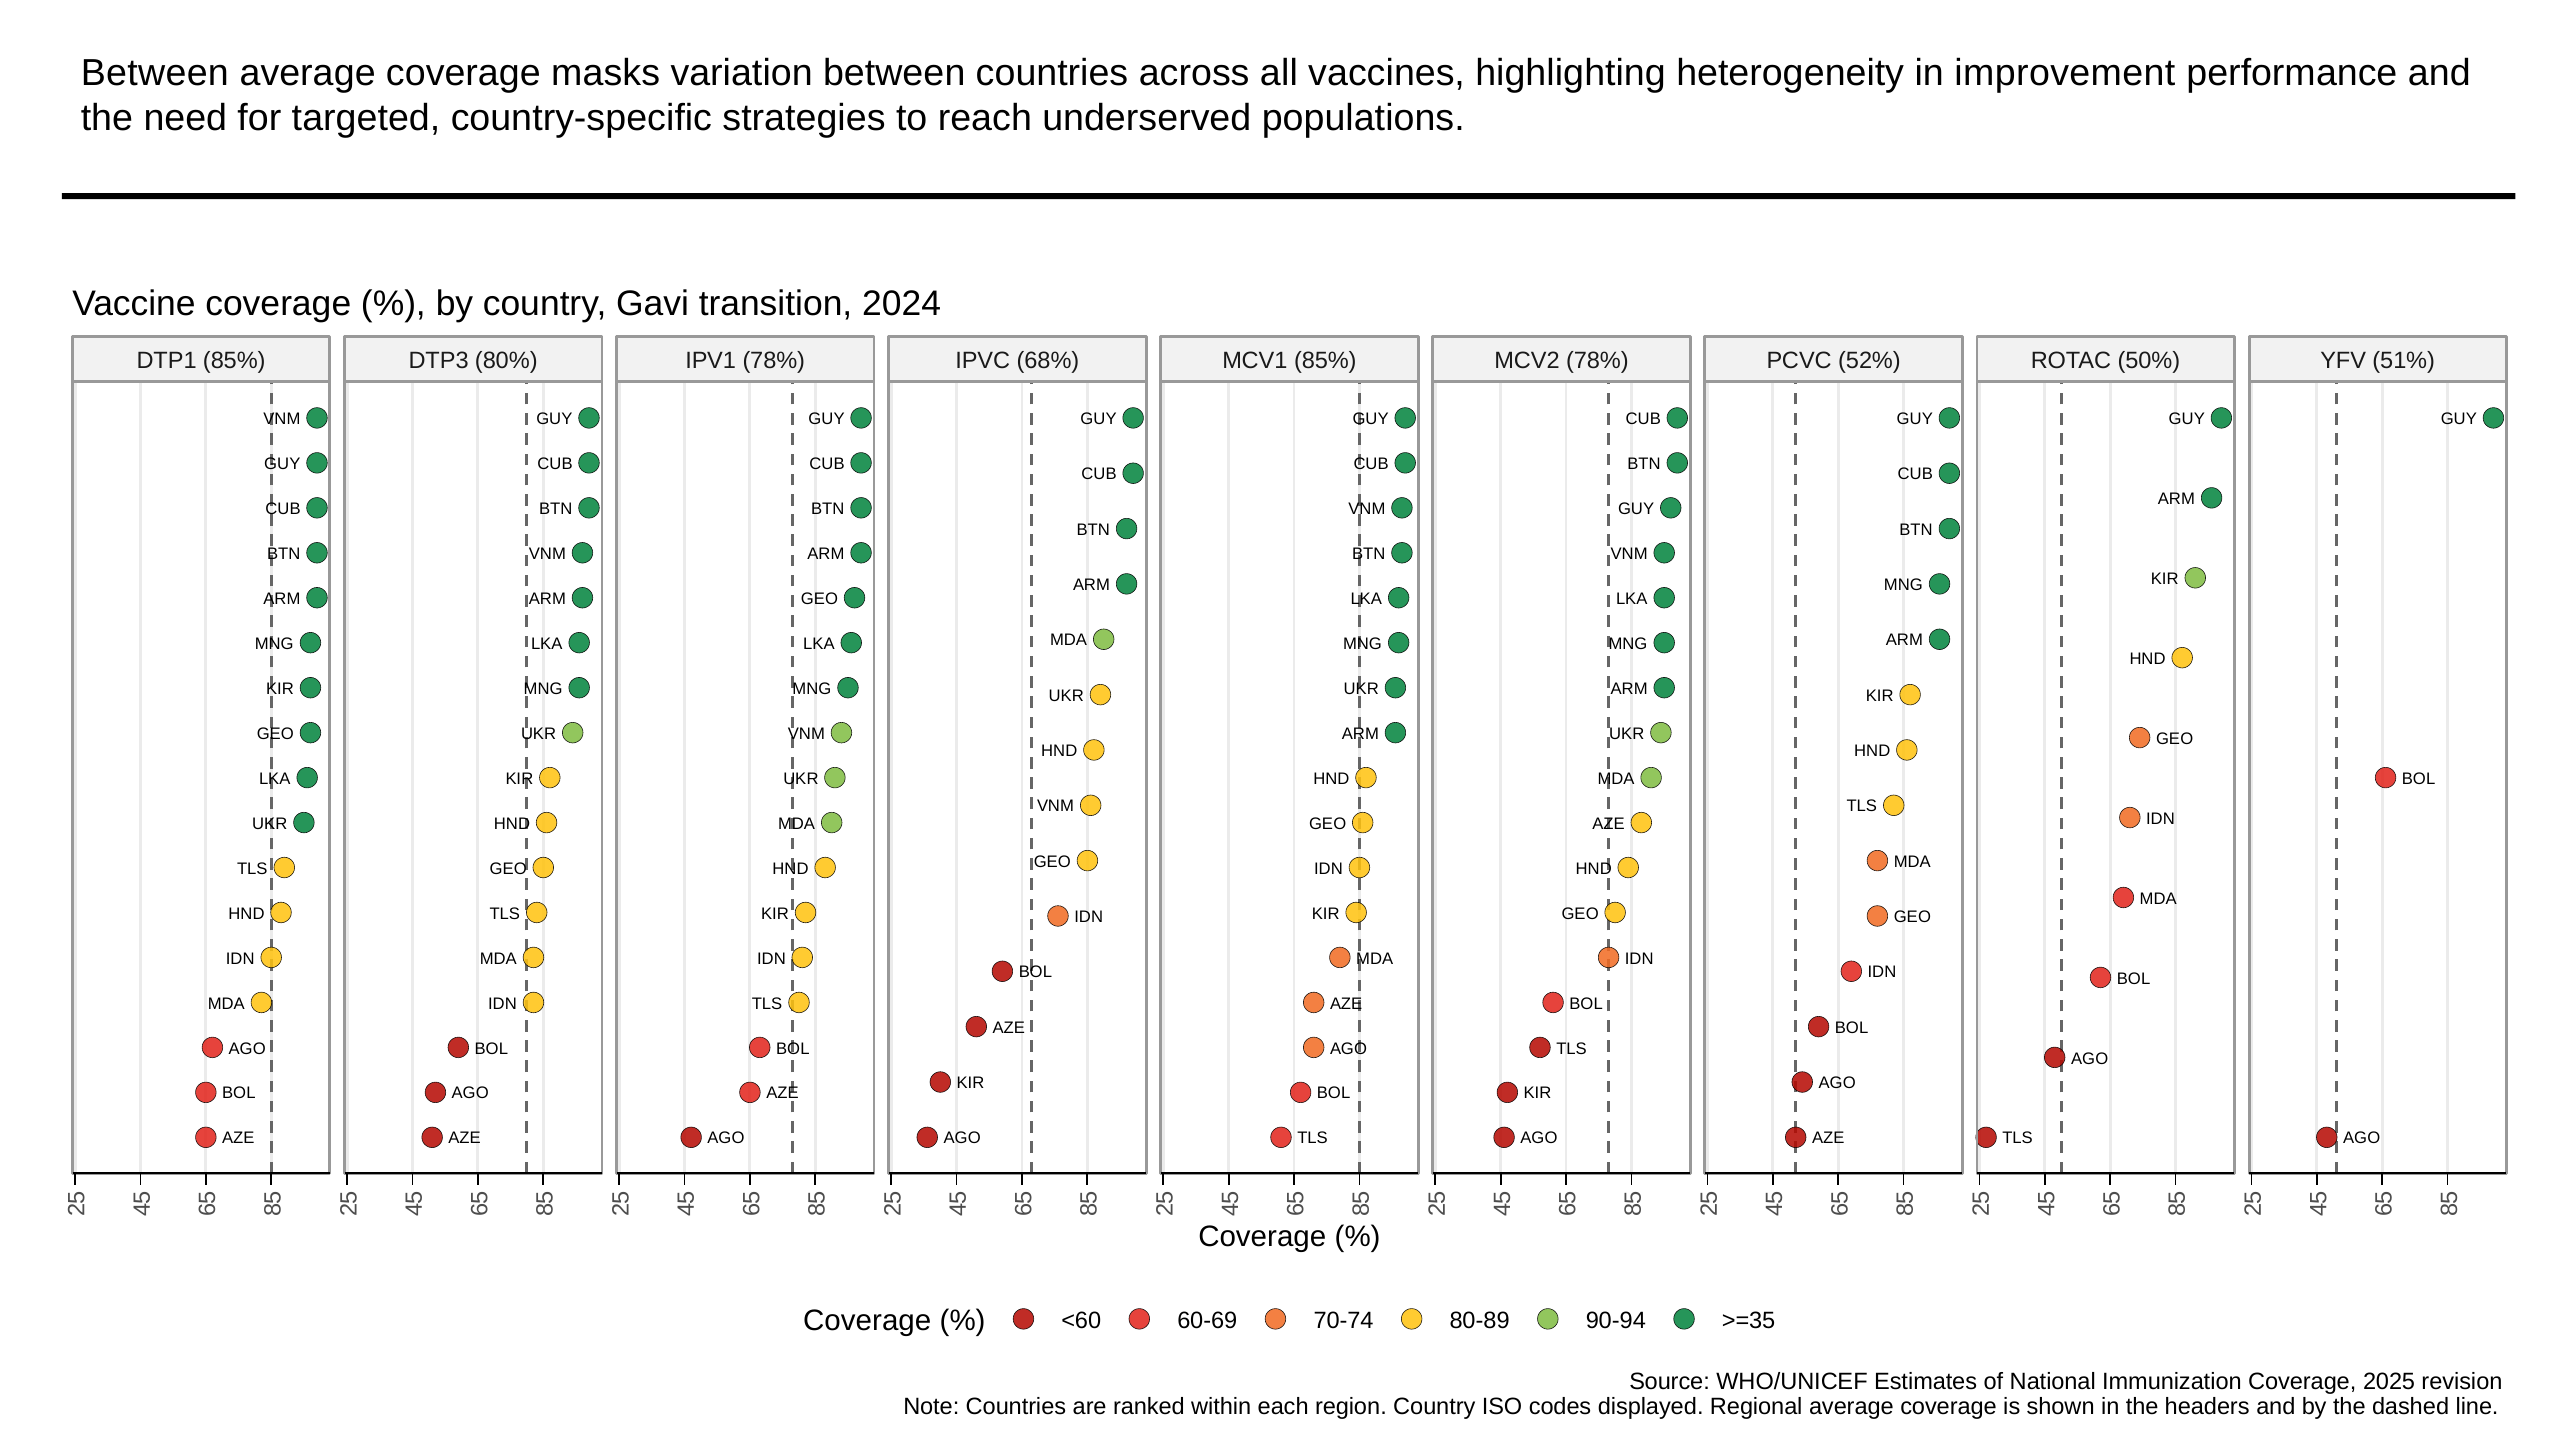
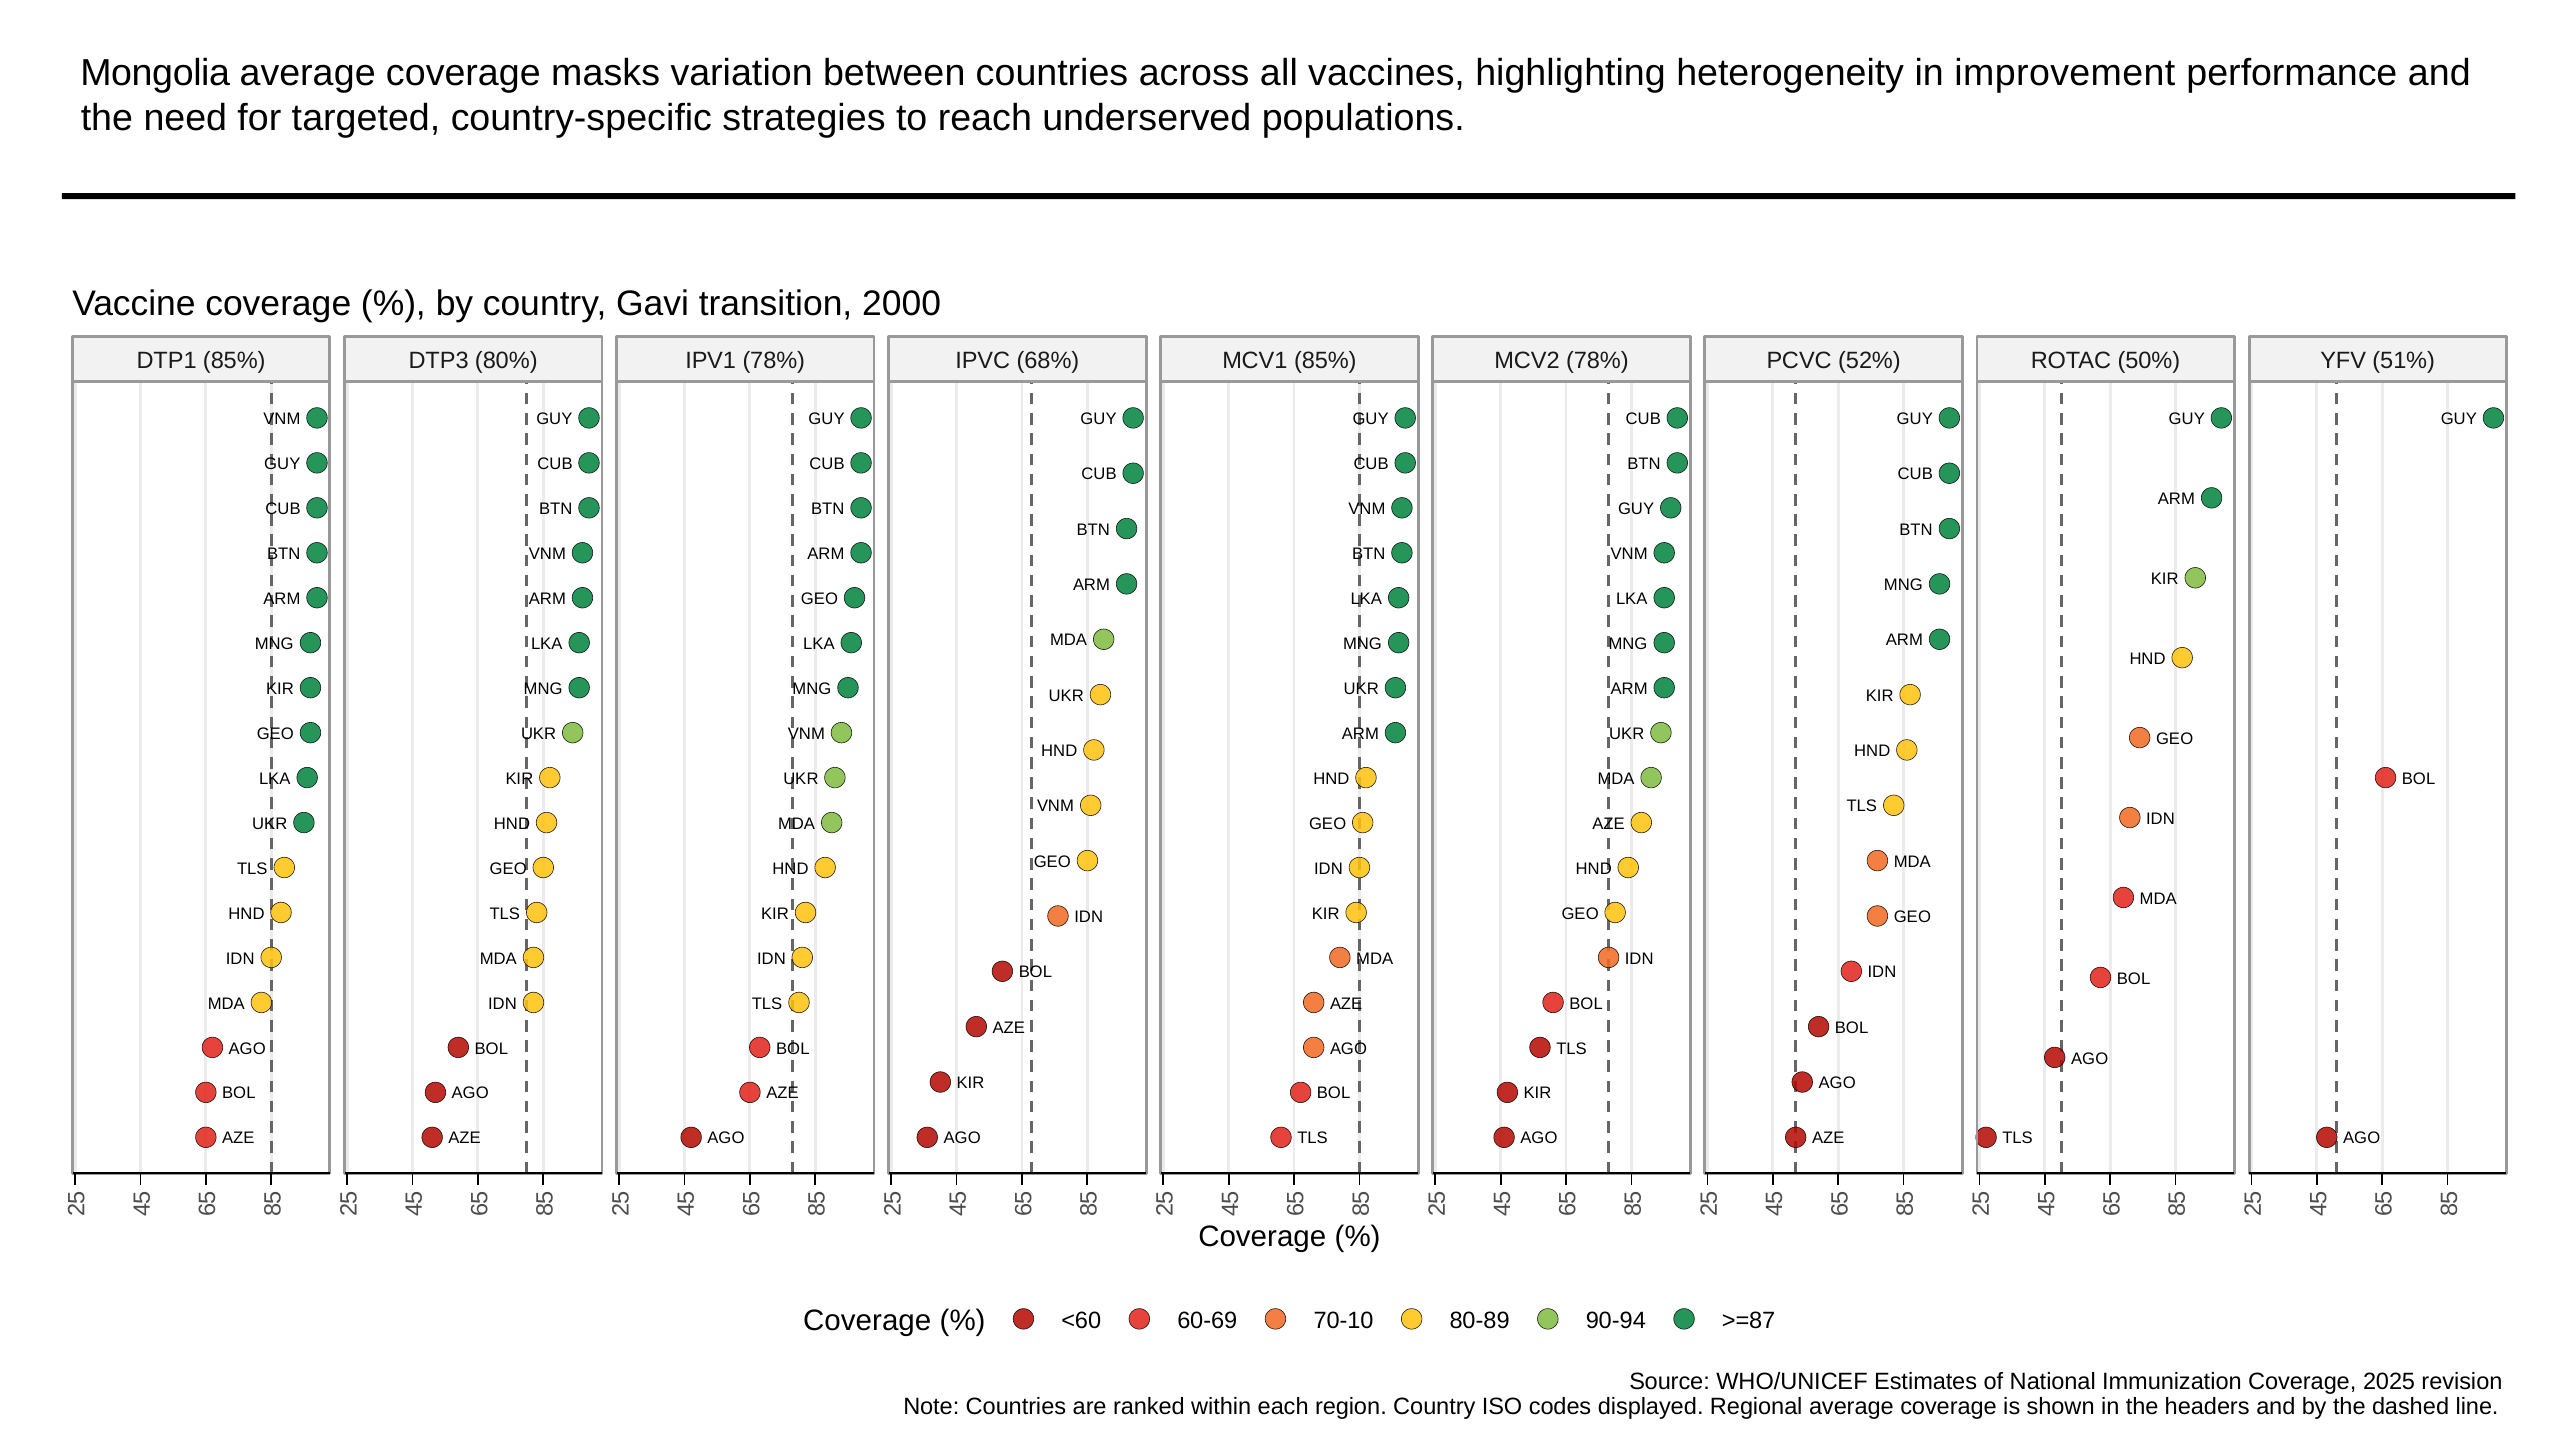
Between: Between -> Mongolia (155, 73)
2024: 2024 -> 2000 (902, 304)
70-74: 70-74 -> 70-10 (1344, 1320)
>=35: >=35 -> >=87 (1749, 1320)
